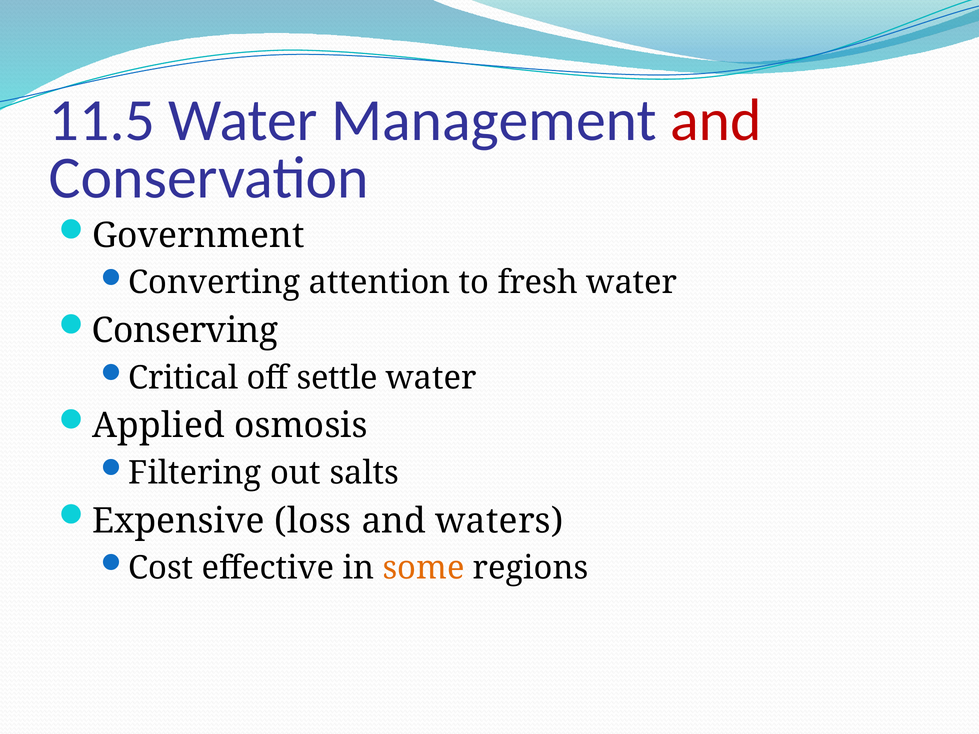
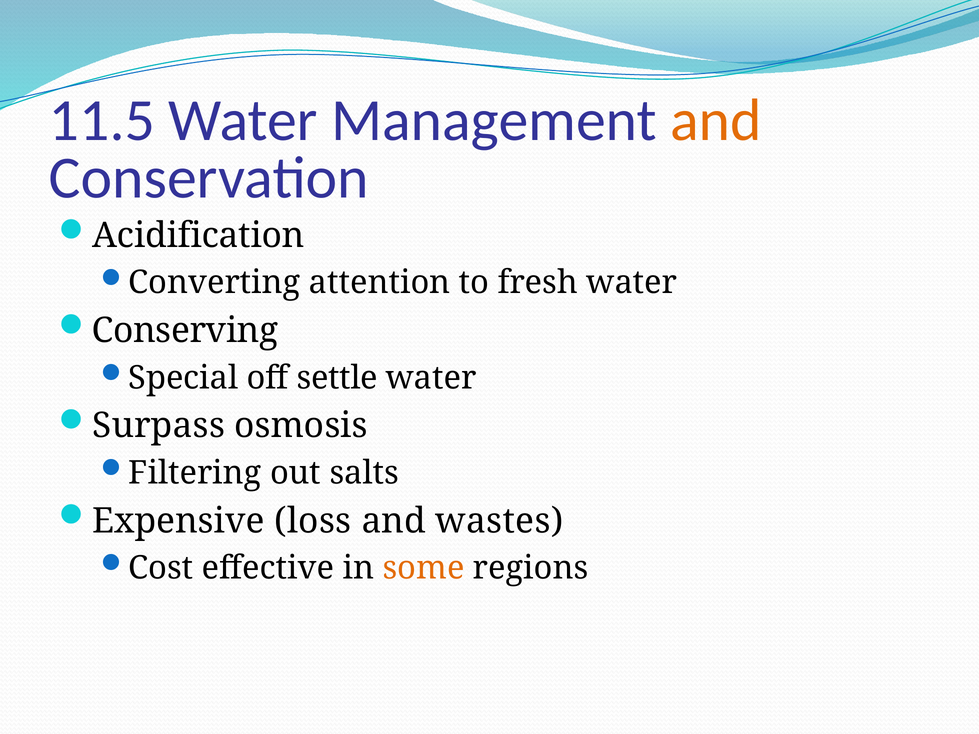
and colour: red -> orange (716, 121)
Government: Government -> Acidification (198, 236)
Critical: Critical -> Special (183, 378)
Applied: Applied -> Surpass (159, 426)
waters: waters -> wastes (499, 521)
